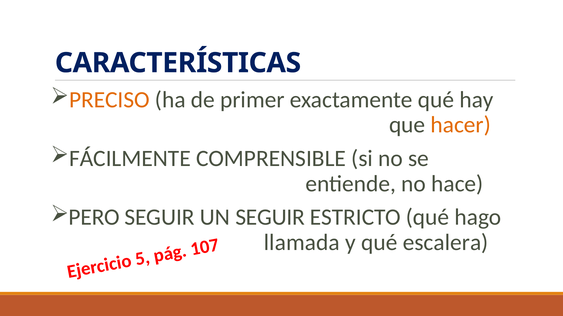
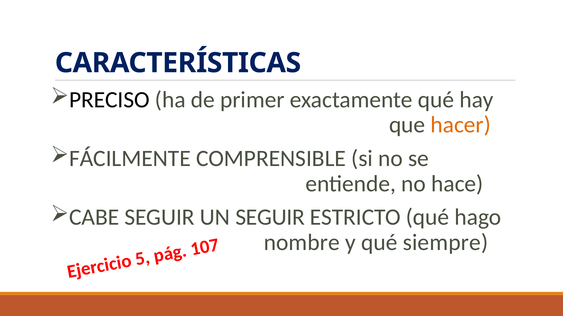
PRECISO colour: orange -> black (109, 100)
PERO: PERO -> CABE (94, 218)
llamada: llamada -> nombre (302, 243)
escalera: escalera -> siempre (445, 243)
